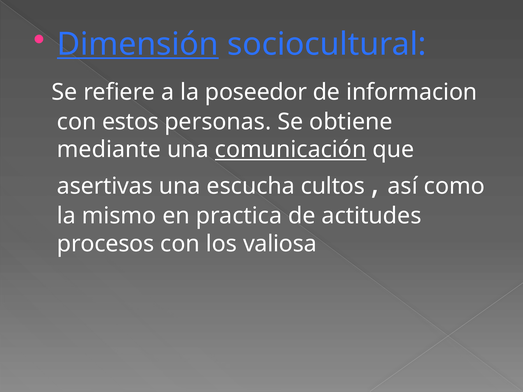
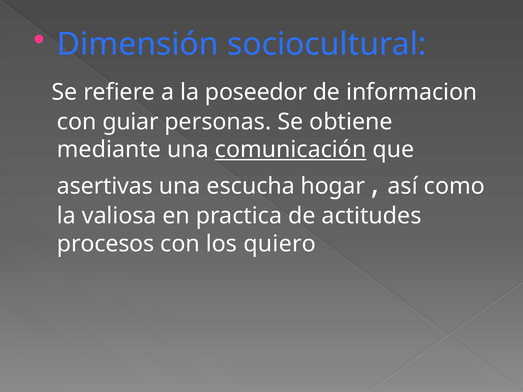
Dimensión underline: present -> none (138, 44)
estos: estos -> guiar (131, 122)
cultos: cultos -> hogar (333, 186)
mismo: mismo -> valiosa (119, 216)
valiosa: valiosa -> quiero (280, 244)
